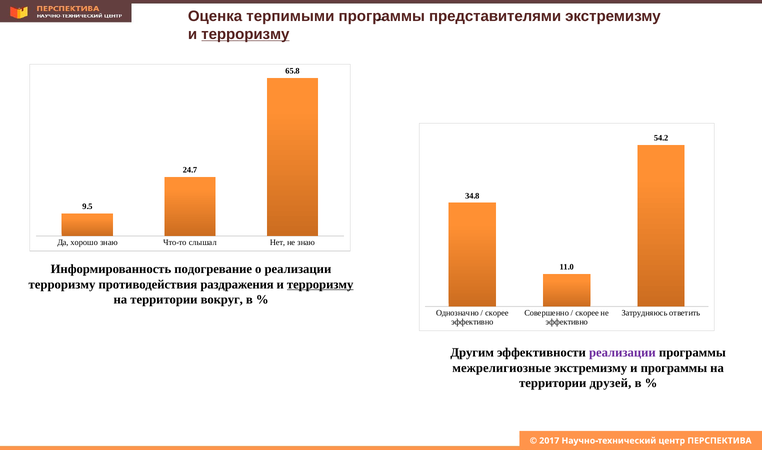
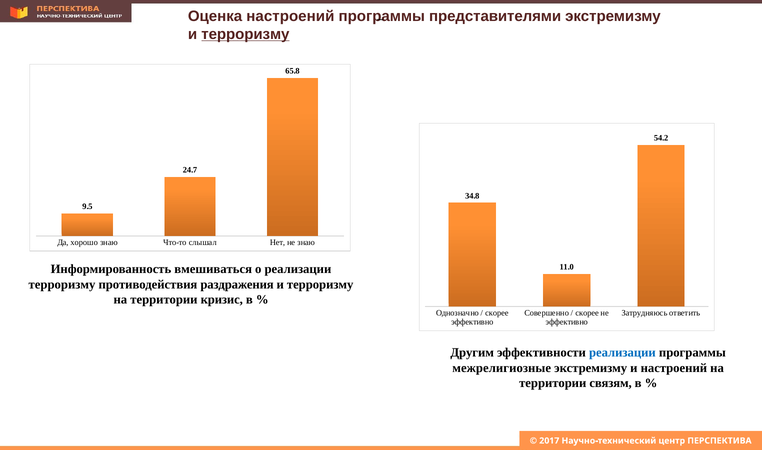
Оценка терпимыми: терпимыми -> настроений (290, 16)
подогревание: подогревание -> вмешиваться (213, 269)
терроризму underline: present -> none (320, 284)
вокруг: вокруг -> кризис (222, 300)
реализации colour: purple -> blue (622, 353)
и программы: программы -> настроений (674, 368)
друзей: друзей -> связям (611, 383)
